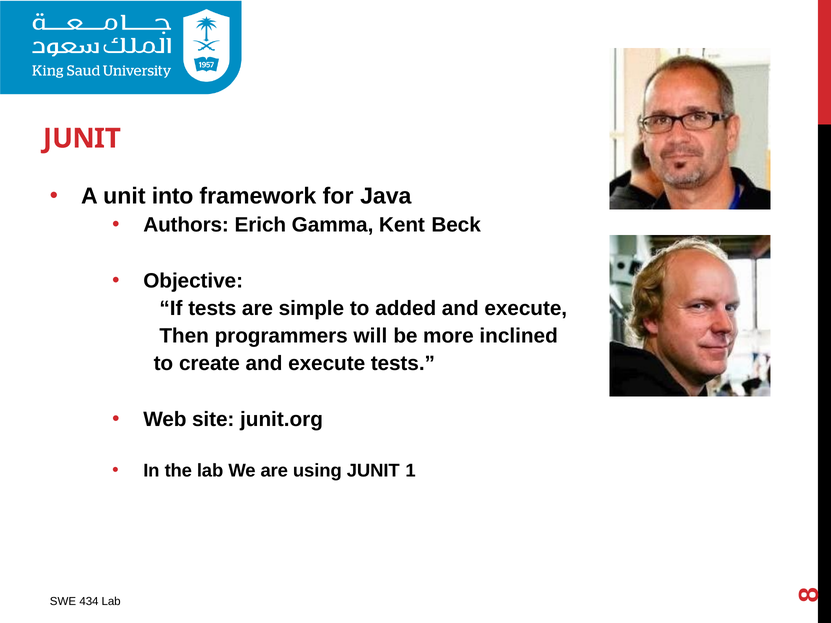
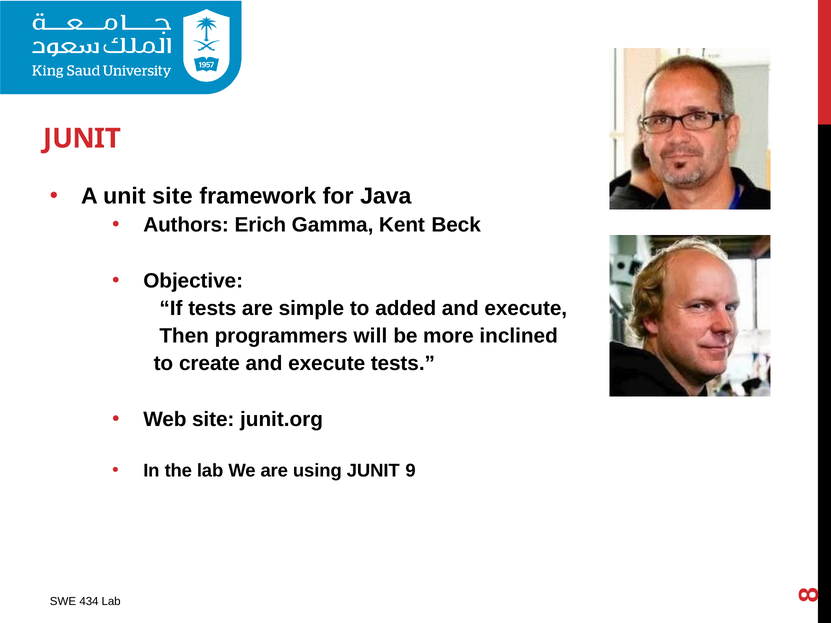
unit into: into -> site (172, 196)
1: 1 -> 9 (411, 471)
